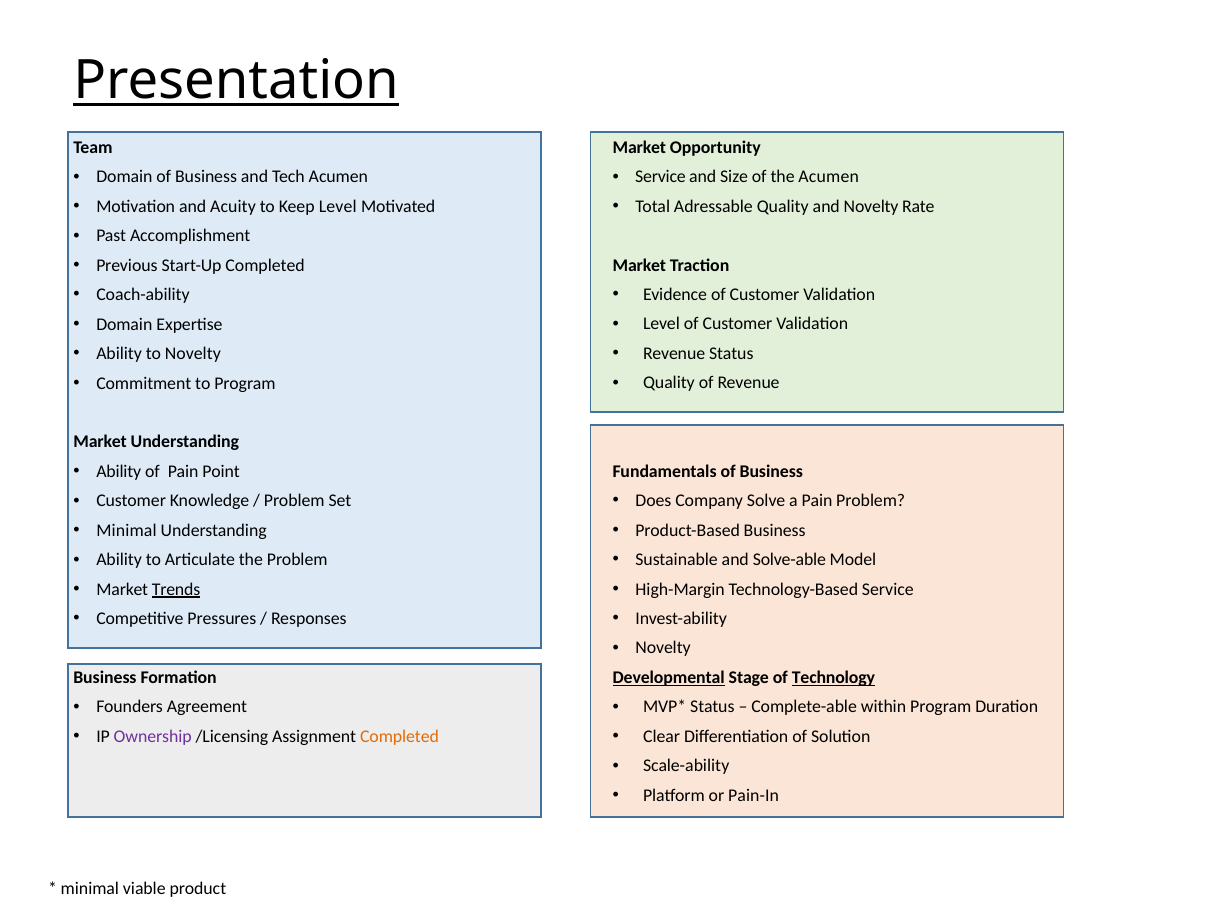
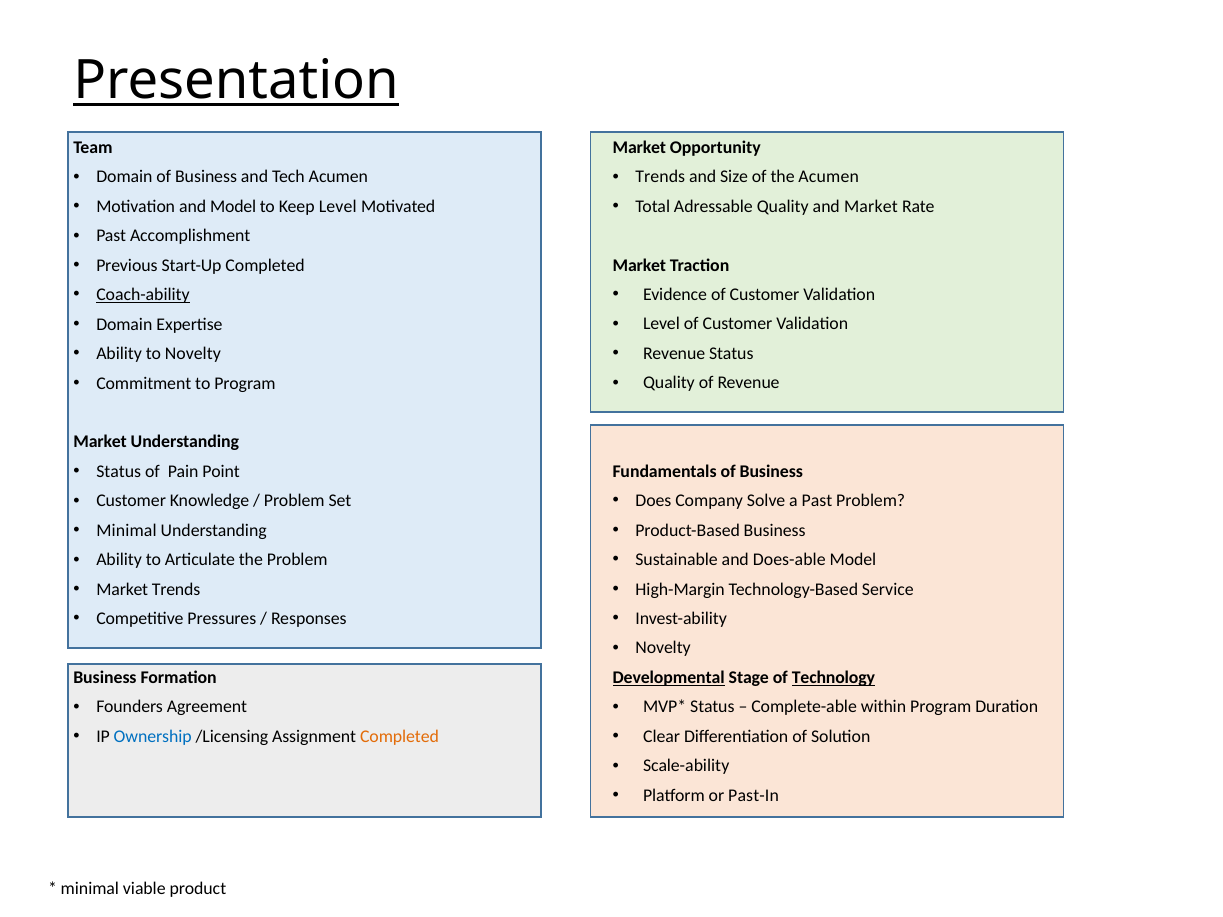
Service: Service -> Trends (660, 177)
and Acuity: Acuity -> Model (233, 206)
and Novelty: Novelty -> Market (871, 206)
Coach-ability underline: none -> present (143, 295)
Ability: Ability -> Status (119, 472)
a Pain: Pain -> Past (817, 501)
Solve-able: Solve-able -> Does-able (789, 560)
Trends underline: present -> none (176, 589)
Ownership colour: purple -> blue (153, 737)
Pain-In: Pain-In -> Past-In (754, 796)
